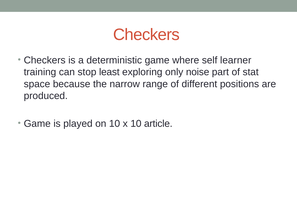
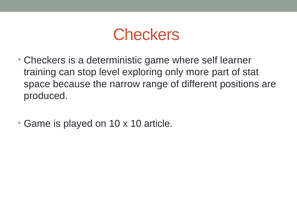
least: least -> level (109, 72)
noise: noise -> more (198, 72)
